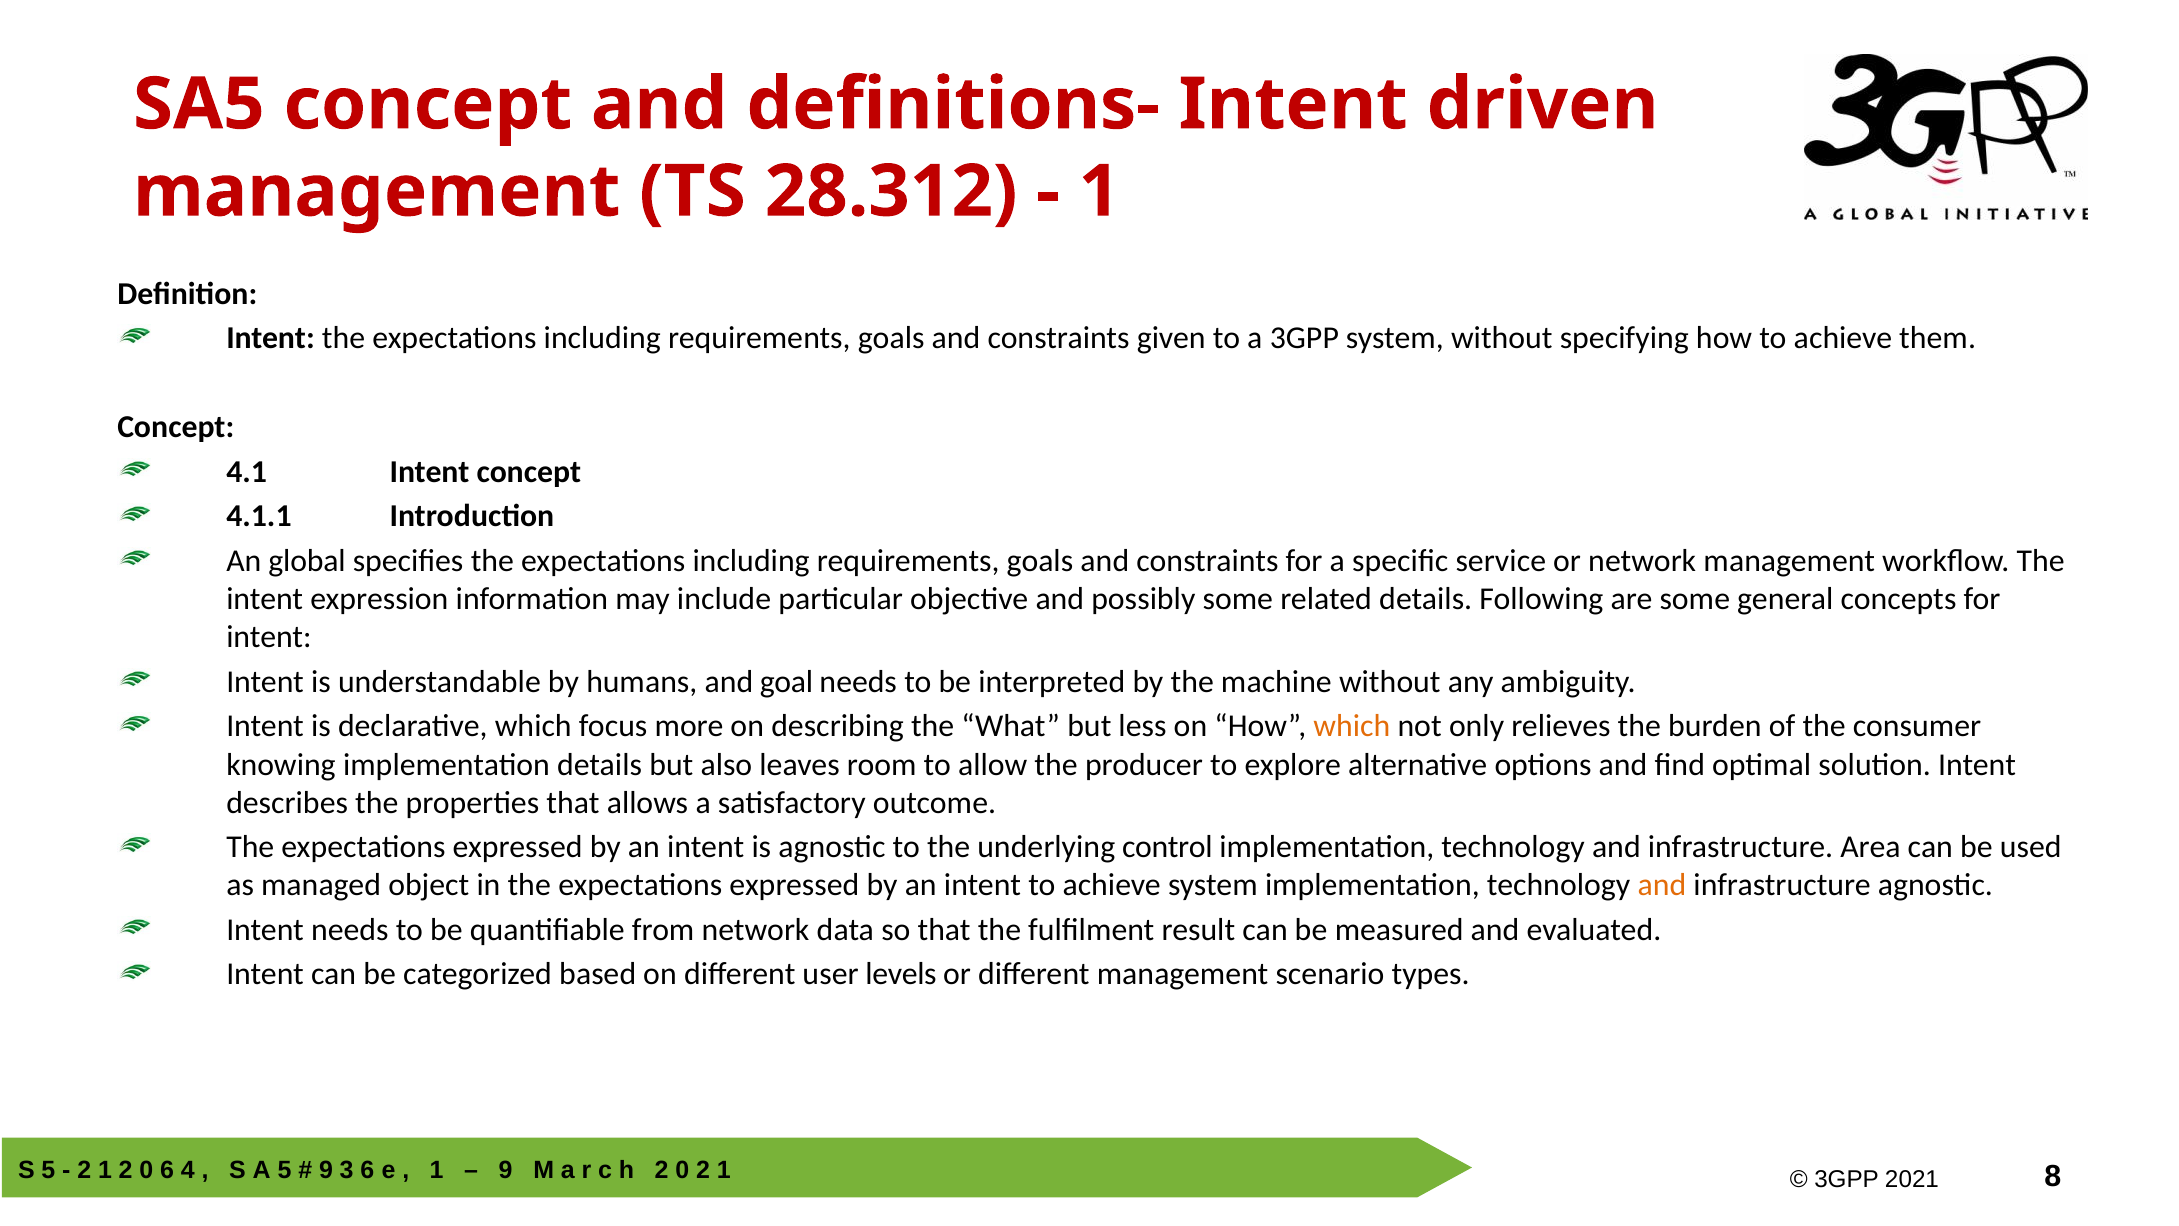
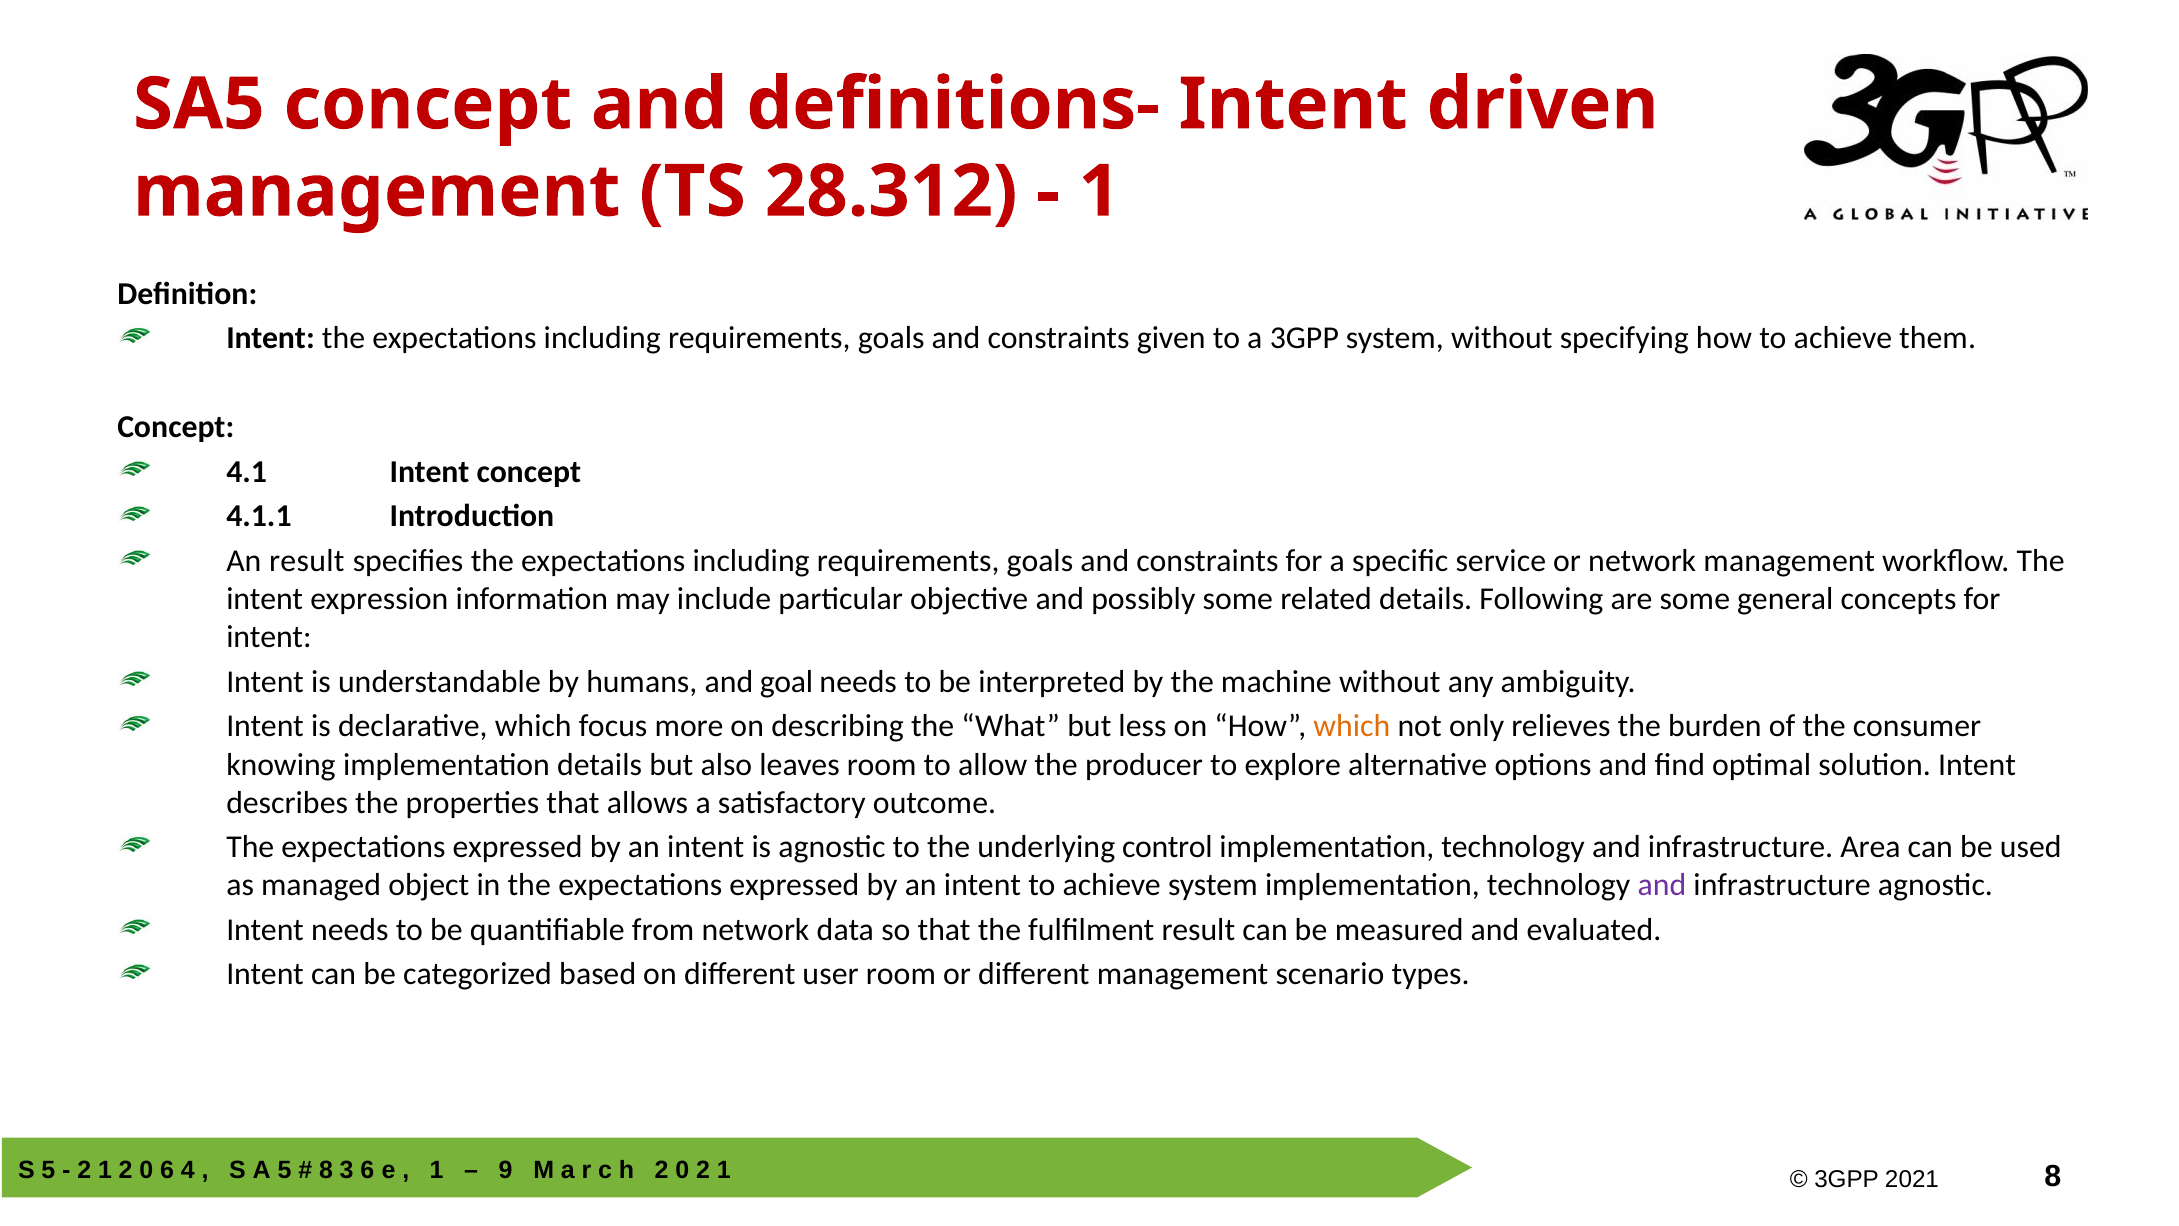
An global: global -> result (307, 561)
and colour: orange -> purple (1662, 885)
user levels: levels -> room (901, 974)
9: 9 -> 8 (326, 1170)
